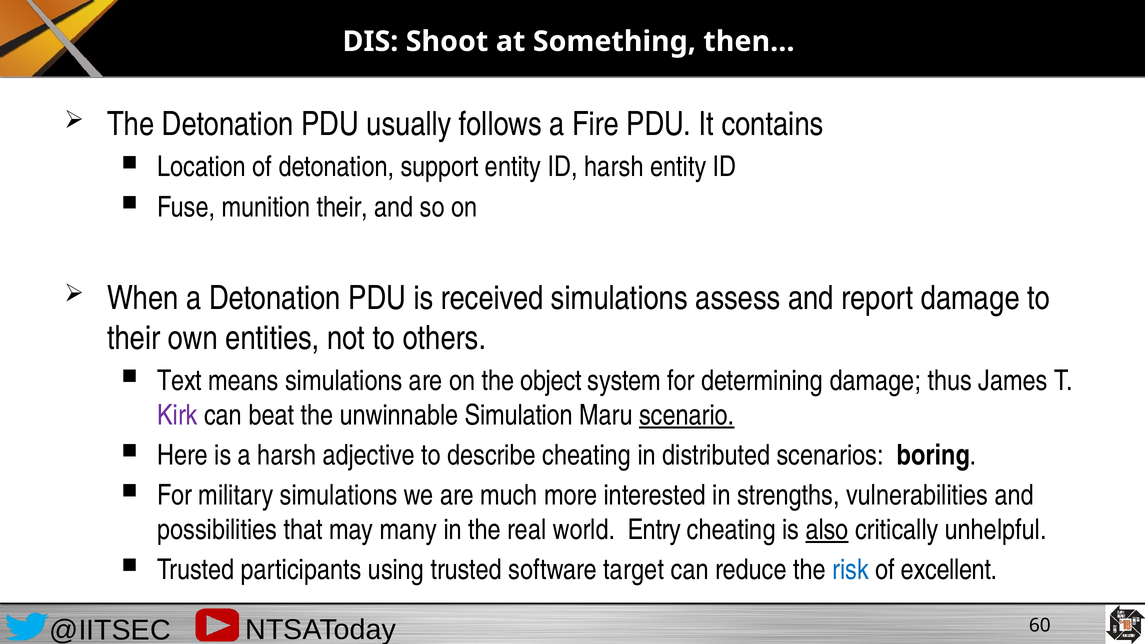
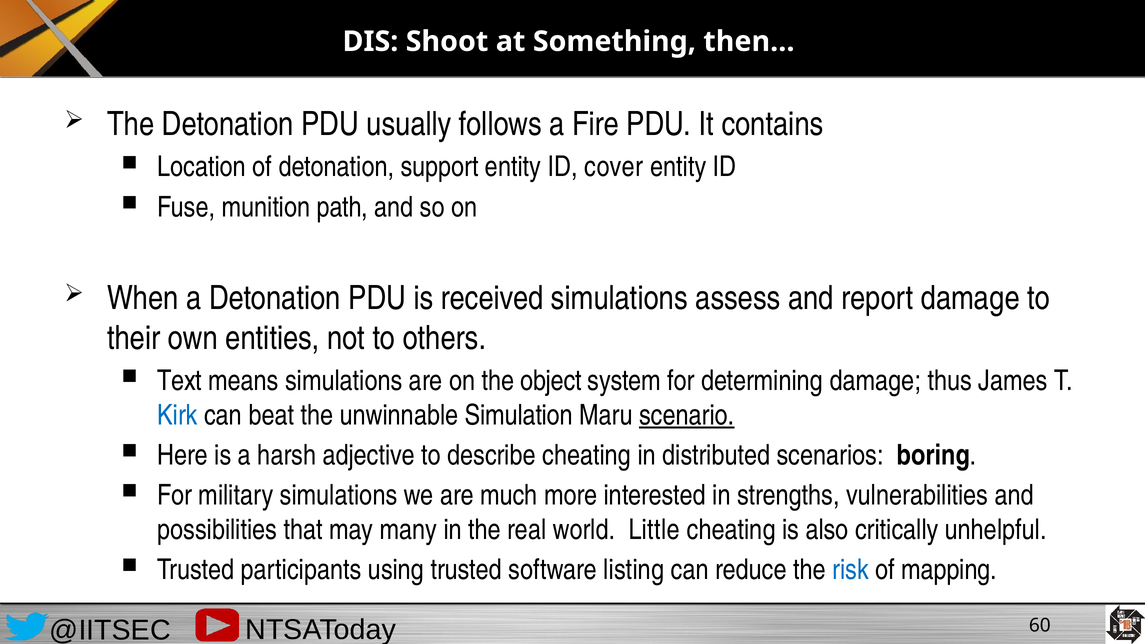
ID harsh: harsh -> cover (614, 167)
munition their: their -> path (342, 207)
Kirk colour: purple -> blue (177, 415)
Entry: Entry -> Little (654, 530)
also underline: present -> none (827, 530)
target: target -> listing (634, 570)
excellent: excellent -> mapping (949, 570)
